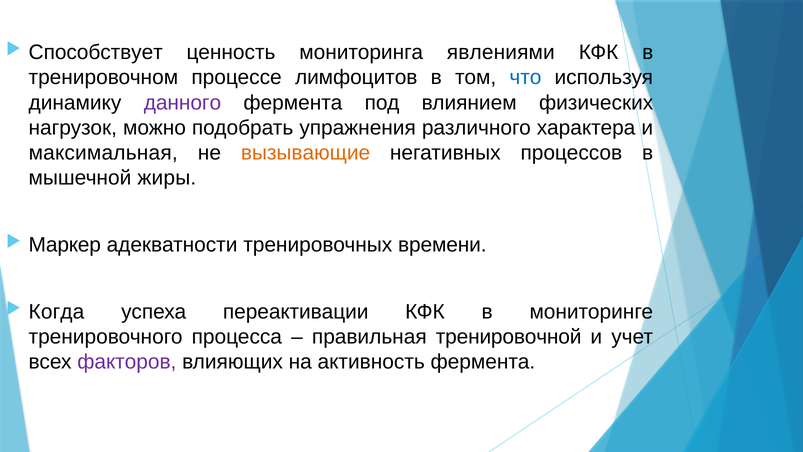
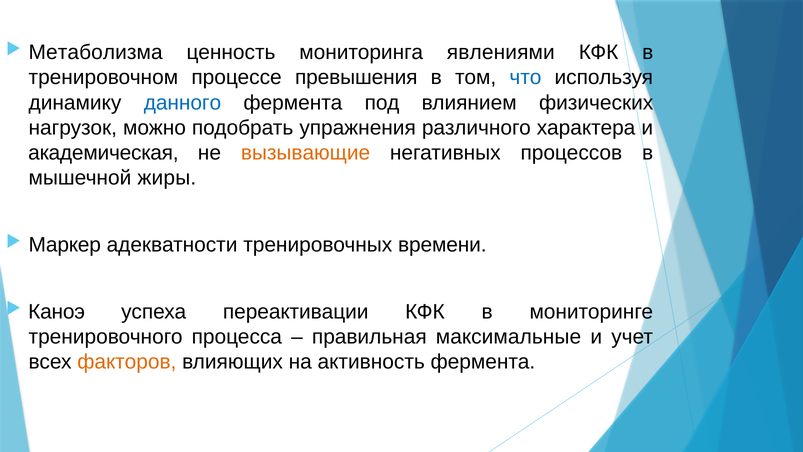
Способствует: Способствует -> Метаболизма (96, 52)
лимфоцитов: лимфоцитов -> превышения (356, 77)
данного colour: purple -> blue (182, 103)
максимальная: максимальная -> академическая (103, 153)
Когда: Когда -> Каноэ (57, 312)
тренировочной: тренировочной -> максимальные (509, 337)
факторов colour: purple -> orange (127, 362)
